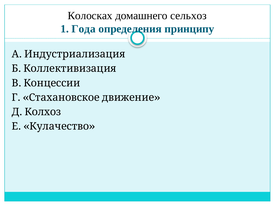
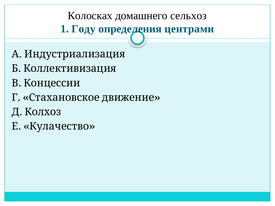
Года: Года -> Году (84, 29)
принципу: принципу -> центрами (189, 29)
